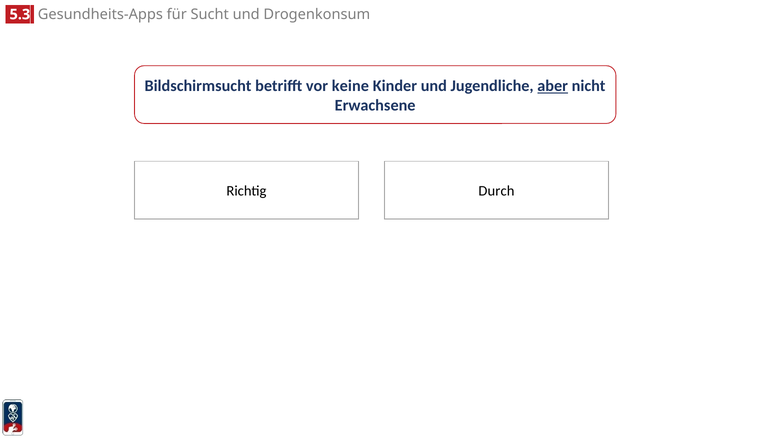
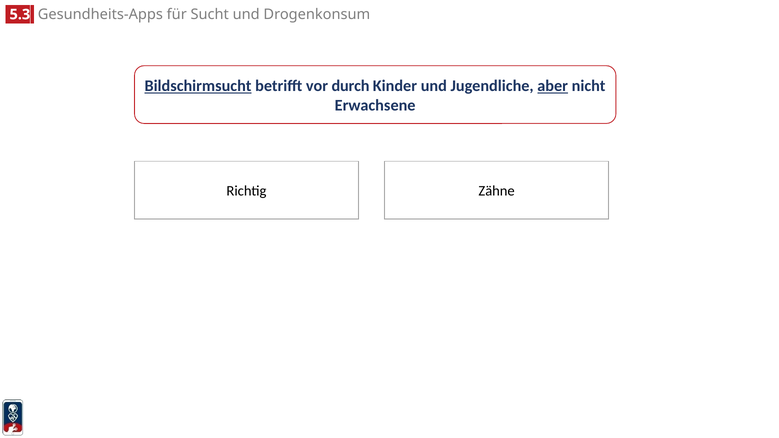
Bildschirmsucht underline: none -> present (198, 86)
keine: keine -> durch (351, 86)
Durch: Durch -> Zähne (497, 191)
